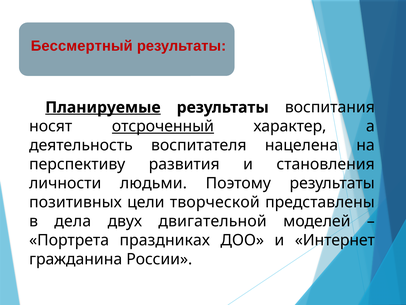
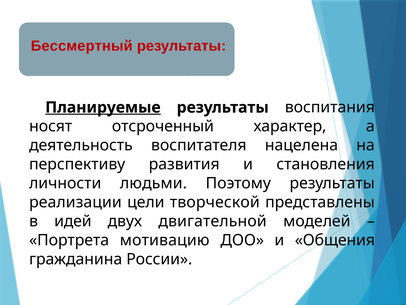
отсроченный underline: present -> none (163, 126)
позитивных: позитивных -> реализации (75, 202)
дела: дела -> идей (73, 221)
праздниках: праздниках -> мотивацию (165, 240)
Интернет: Интернет -> Общения (335, 240)
